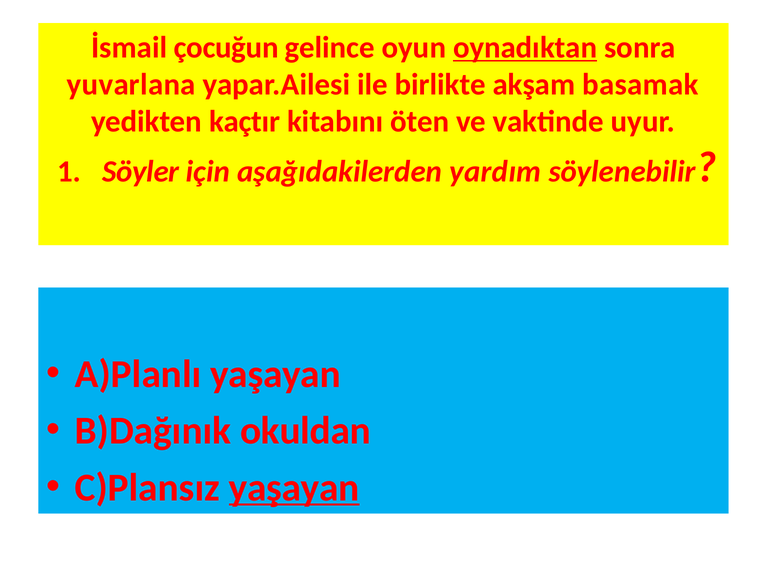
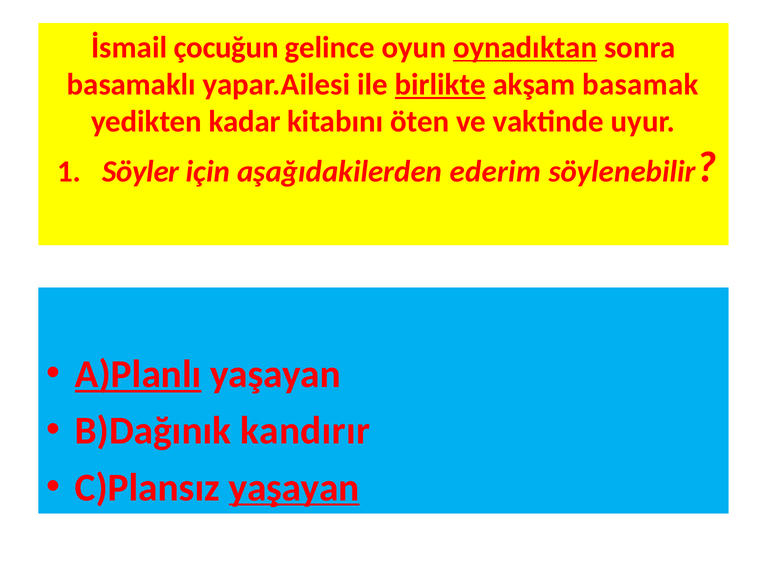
yuvarlana: yuvarlana -> basamaklı (131, 85)
birlikte underline: none -> present (440, 85)
kaçtır: kaçtır -> kadar (245, 122)
yardım: yardım -> ederim (495, 172)
A)Planlı underline: none -> present (138, 375)
okuldan: okuldan -> kandırır (305, 431)
